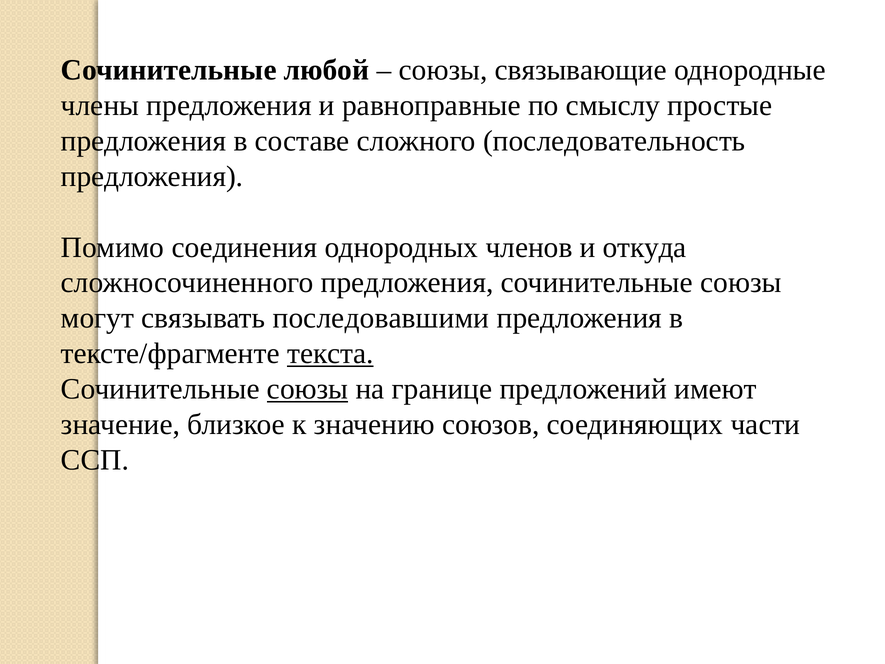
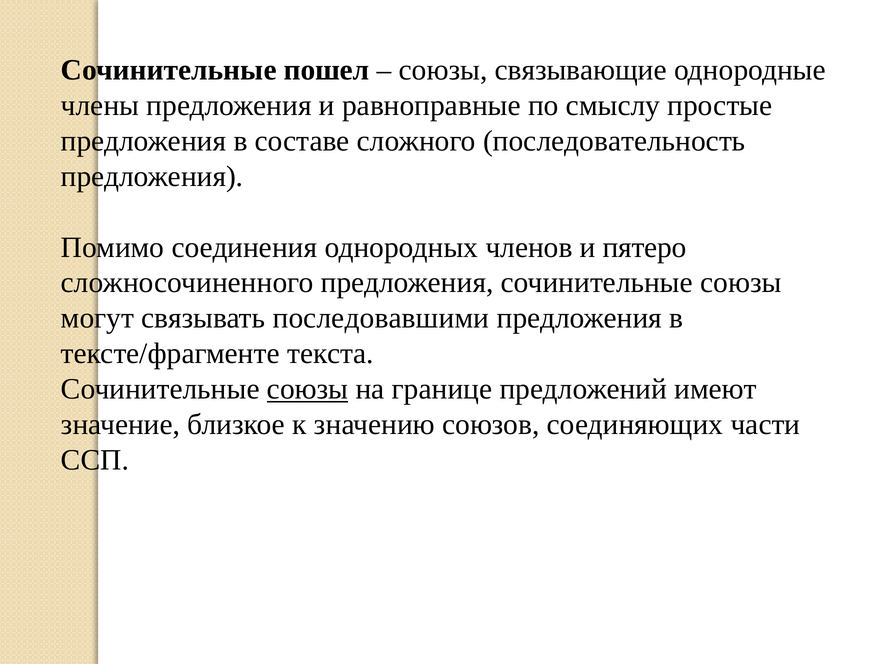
любой: любой -> пошел (327, 70)
откуда: откуда -> пятеро (645, 247)
текста underline: present -> none (330, 353)
